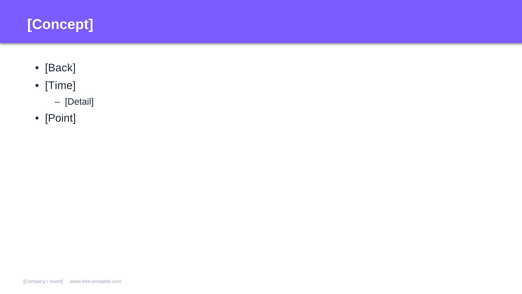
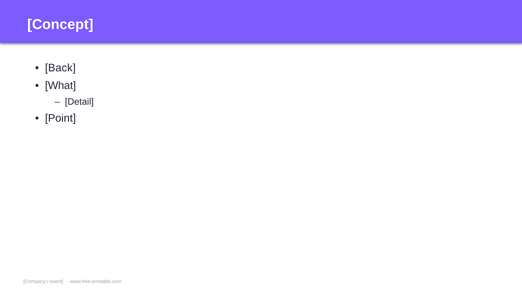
Time: Time -> What (60, 85)
